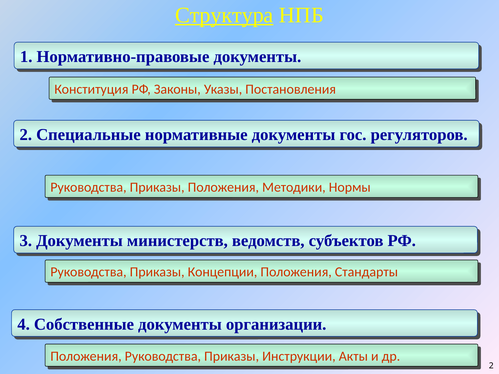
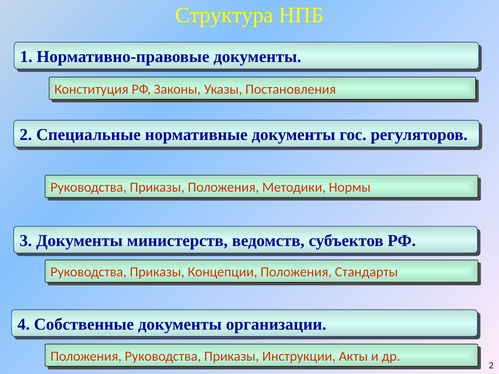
Структура underline: present -> none (224, 15)
